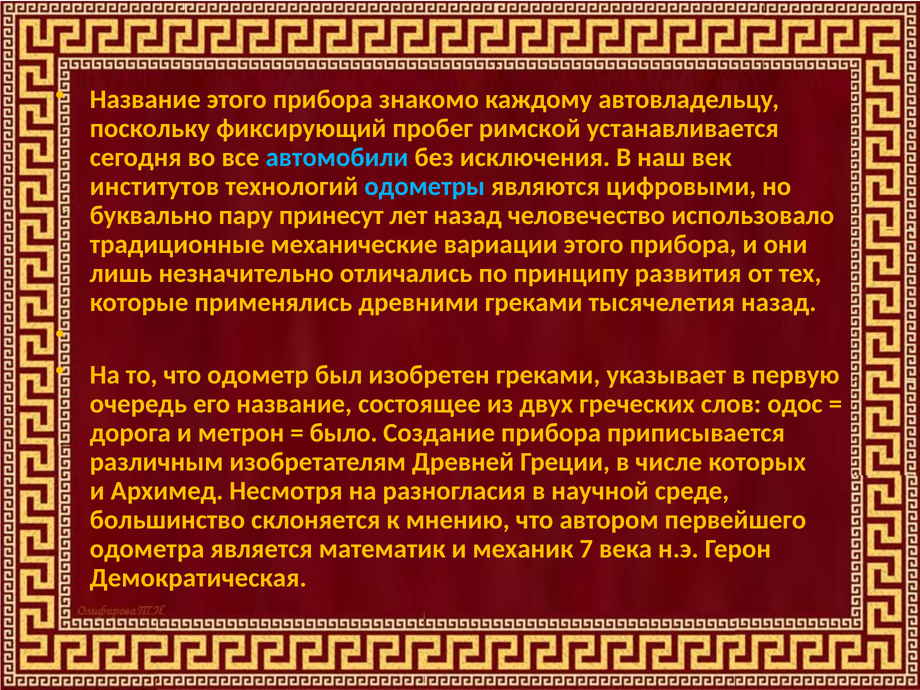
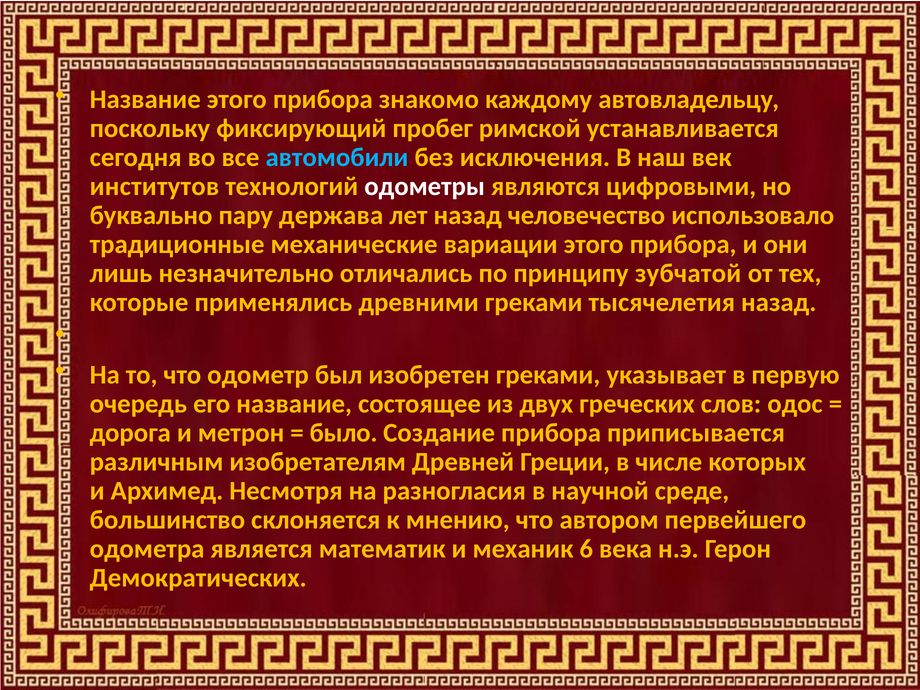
одометры colour: light blue -> white (425, 186)
принесут: принесут -> держава (331, 215)
развития: развития -> зубчатой (688, 273)
7: 7 -> 6 (586, 549)
Демократическая: Демократическая -> Демократических (198, 578)
